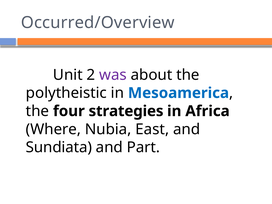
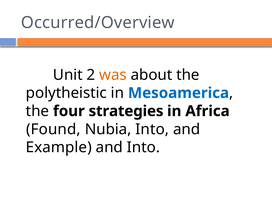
was colour: purple -> orange (113, 75)
Where: Where -> Found (53, 129)
Nubia East: East -> Into (152, 129)
Sundiata: Sundiata -> Example (59, 147)
and Part: Part -> Into (143, 147)
